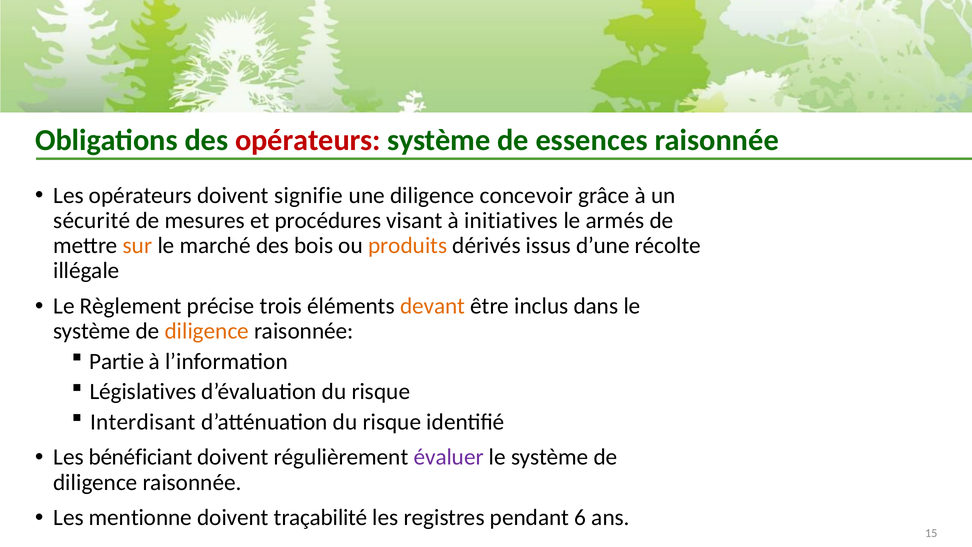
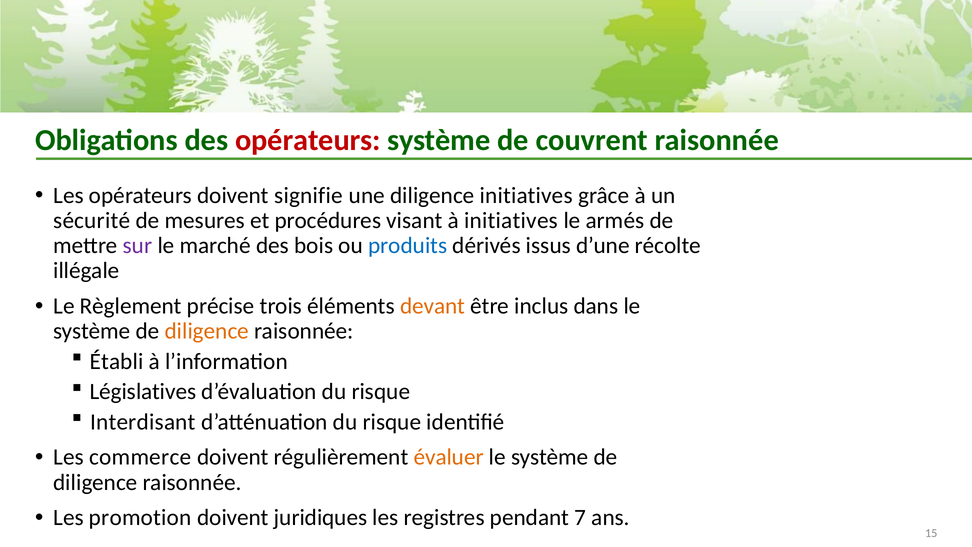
essences: essences -> couvrent (592, 140)
diligence concevoir: concevoir -> initiatives (526, 195)
sur colour: orange -> purple (138, 246)
produits colour: orange -> blue (408, 246)
Partie: Partie -> Établi (117, 361)
bénéficiant: bénéficiant -> commerce (140, 457)
évaluer colour: purple -> orange (449, 457)
mentionne: mentionne -> promotion (140, 517)
traçabilité: traçabilité -> juridiques (321, 517)
6: 6 -> 7 (580, 517)
